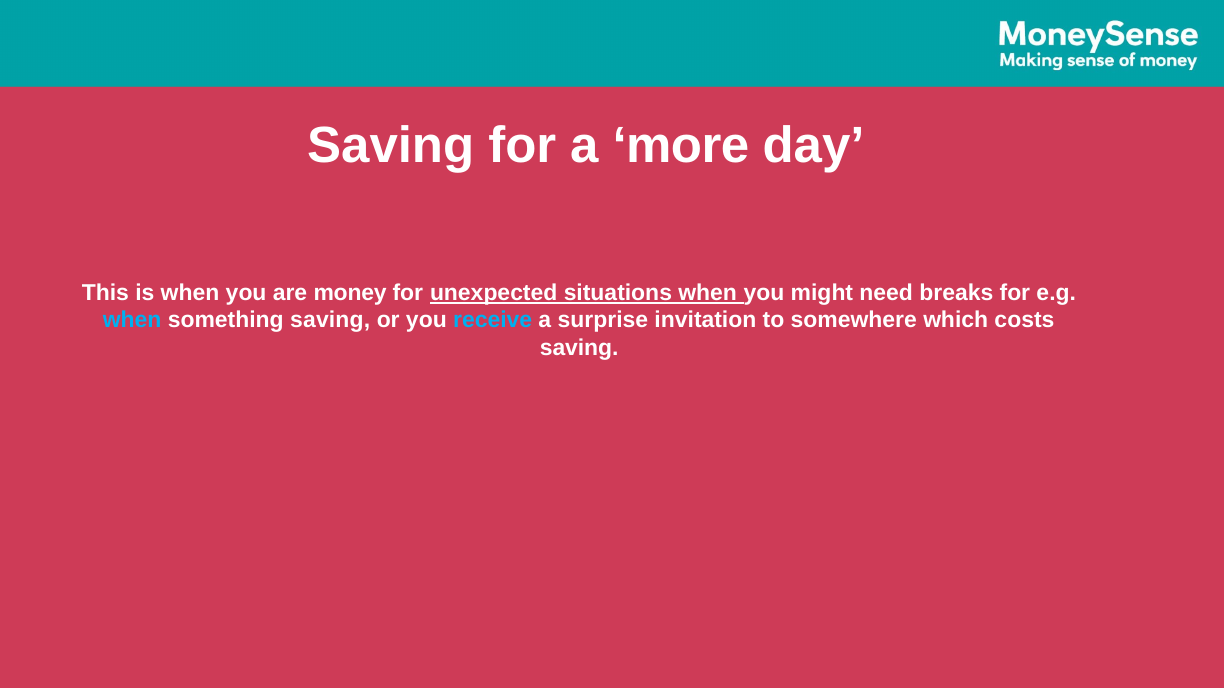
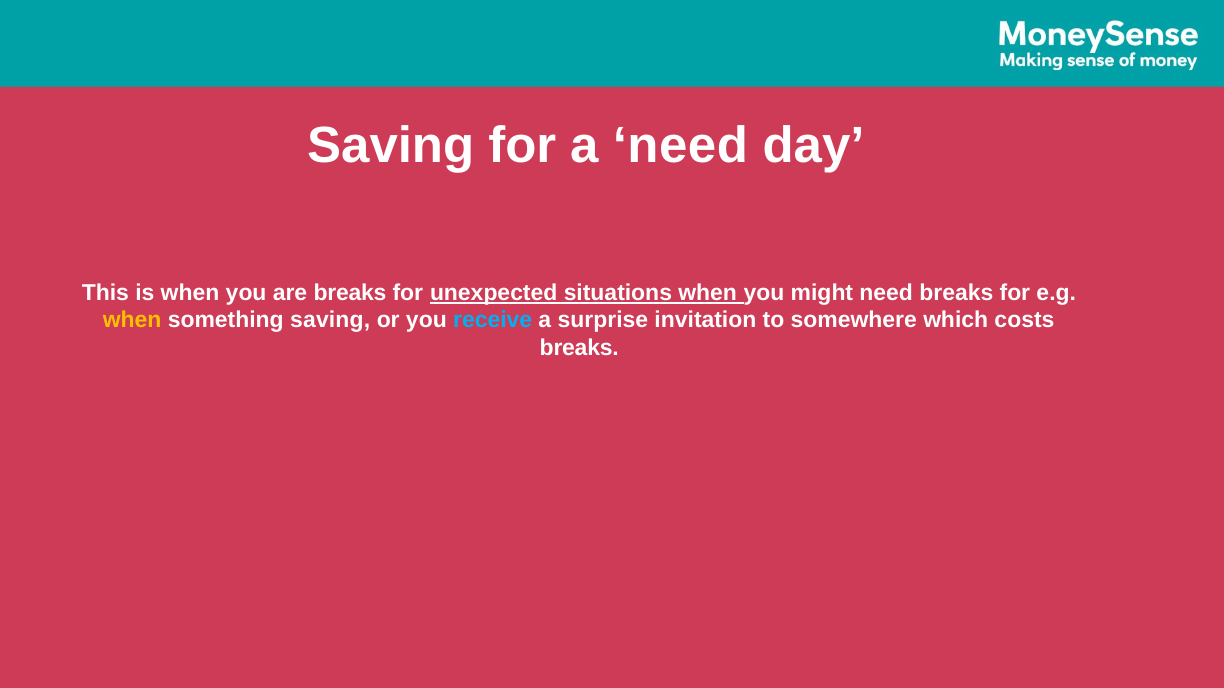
a more: more -> need (680, 146)
are money: money -> breaks (350, 293)
when colour: light blue -> yellow (132, 321)
saving: saving -> breaks (579, 348)
